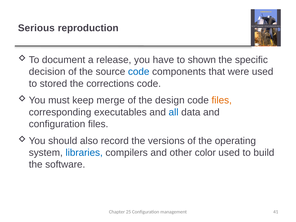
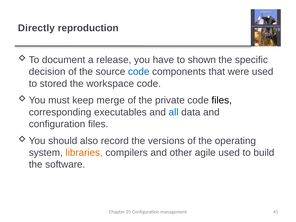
Serious: Serious -> Directly (36, 28)
corrections: corrections -> workspace (110, 84)
design: design -> private (170, 100)
files colour: orange -> black (222, 100)
libraries colour: blue -> orange (84, 153)
color: color -> agile (205, 153)
